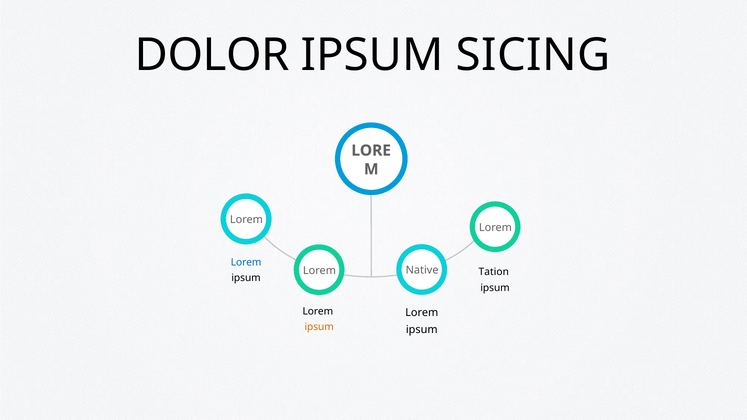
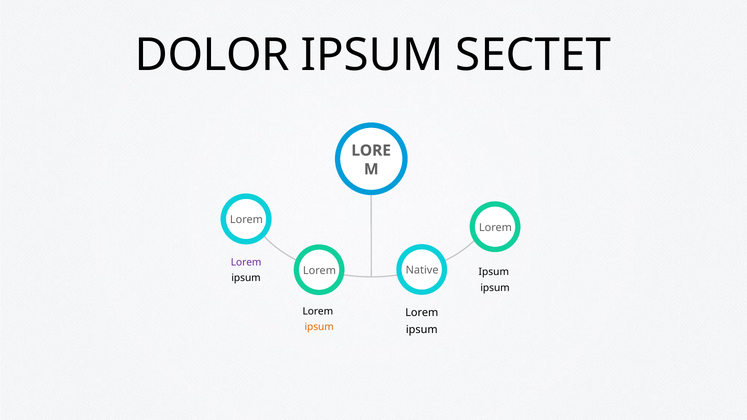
SICING: SICING -> SECTET (533, 55)
Lorem colour: blue -> purple (246, 262)
Tation: Tation -> Ipsum (494, 272)
